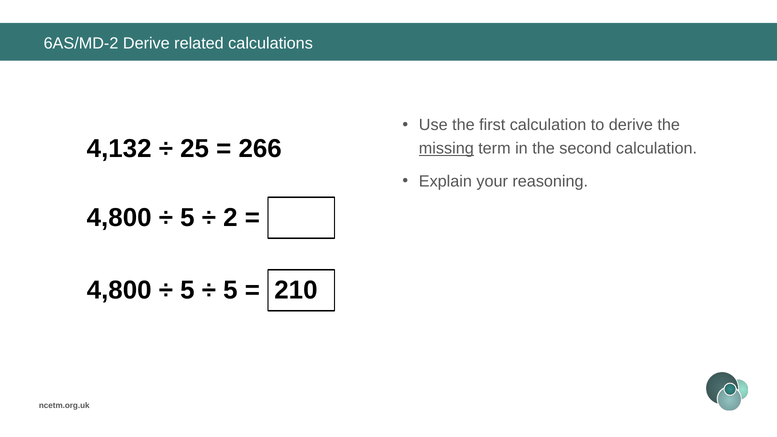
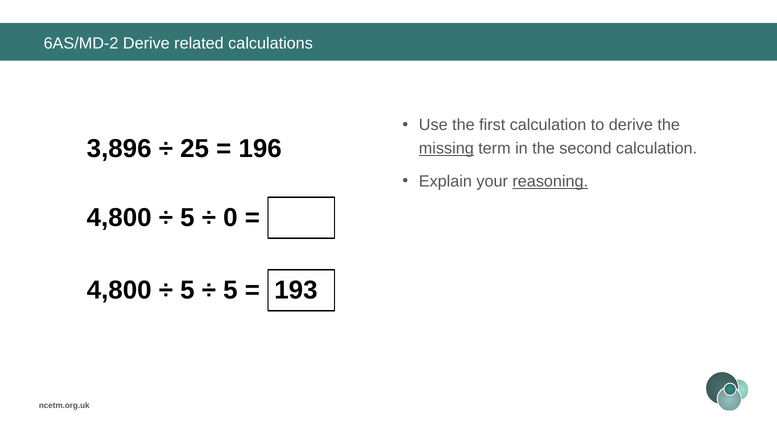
4,132: 4,132 -> 3,896 (119, 149)
266: 266 -> 196 (260, 149)
reasoning underline: none -> present (550, 182)
2: 2 -> 0 (230, 218)
210: 210 -> 193 (296, 290)
